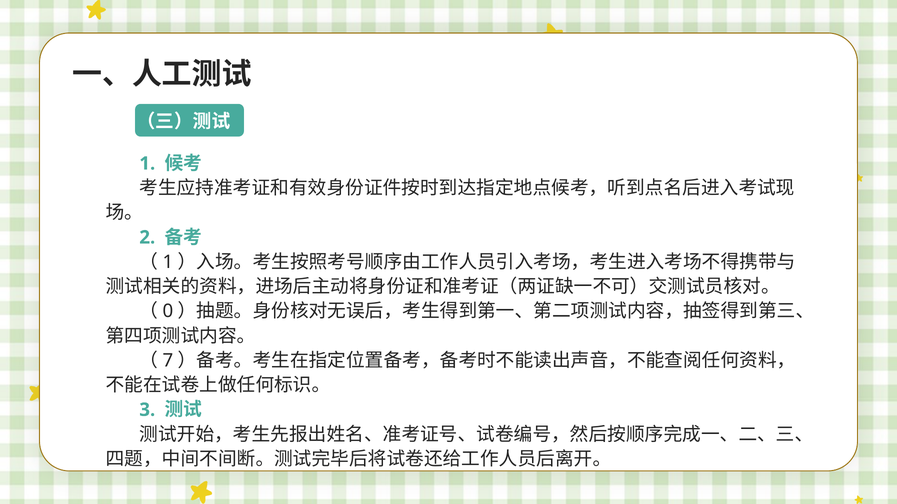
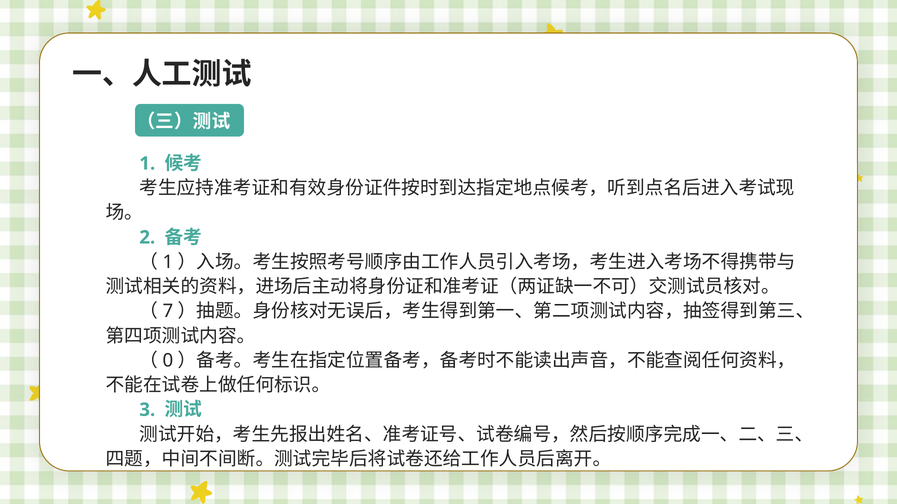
0: 0 -> 7 (168, 312)
7: 7 -> 0 (168, 361)
